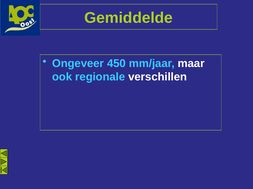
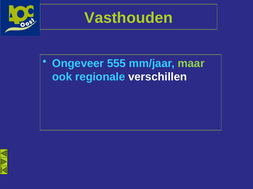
Gemiddelde: Gemiddelde -> Vasthouden (129, 18)
450: 450 -> 555 (116, 64)
maar colour: white -> light green (191, 64)
